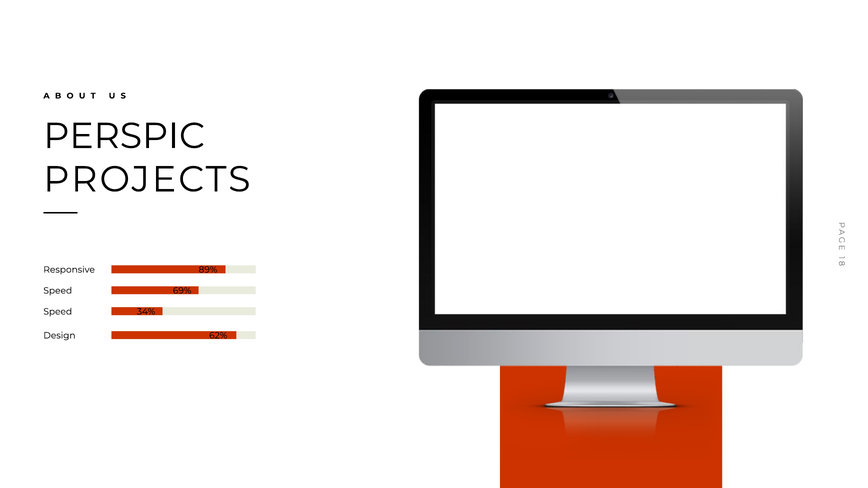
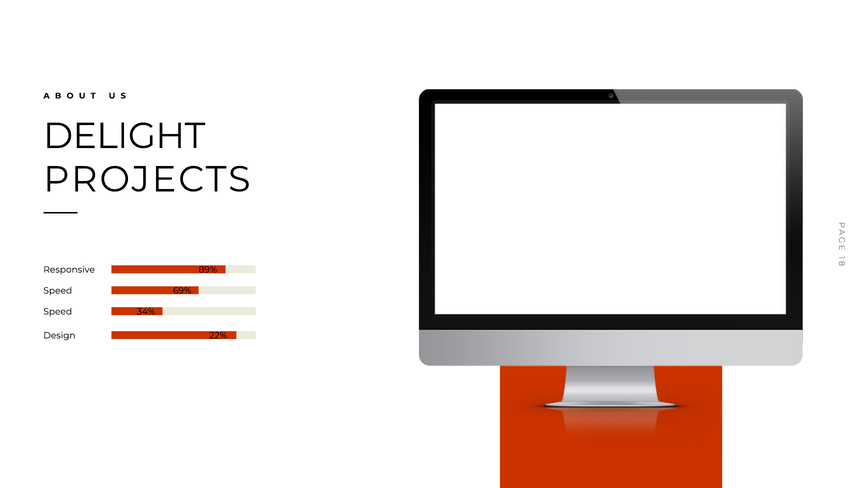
PERSPIC: PERSPIC -> DELIGHT (124, 136)
62%: 62% -> 22% (218, 336)
